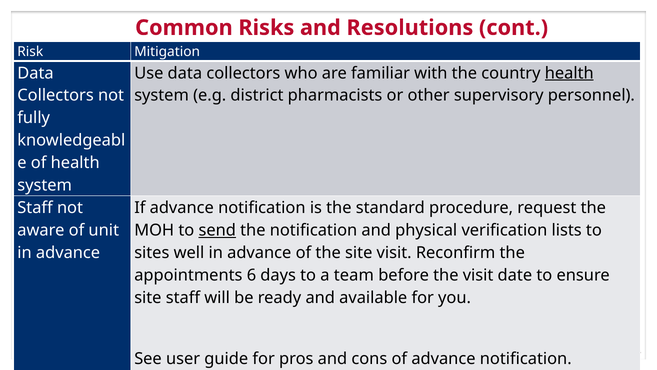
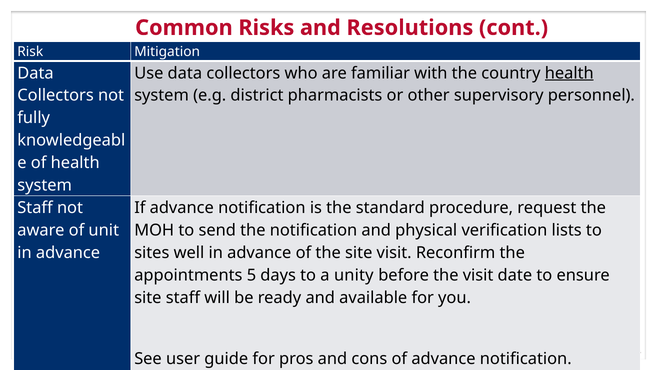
send underline: present -> none (217, 230)
6: 6 -> 5 (251, 275)
team: team -> unity (354, 275)
